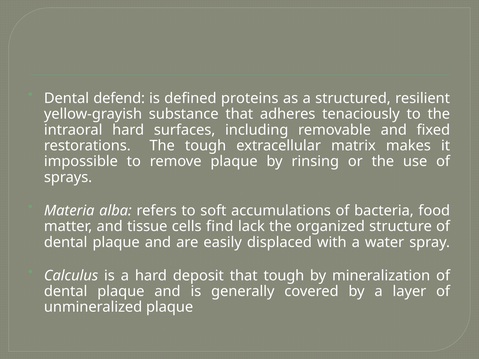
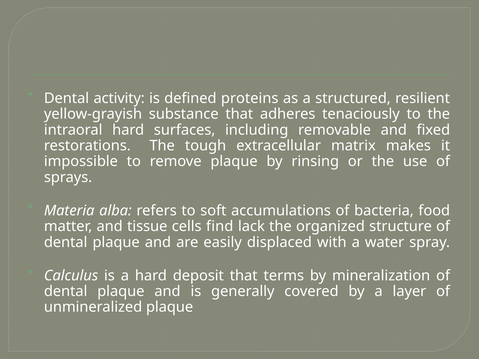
defend: defend -> activity (119, 98)
that tough: tough -> terms (284, 276)
